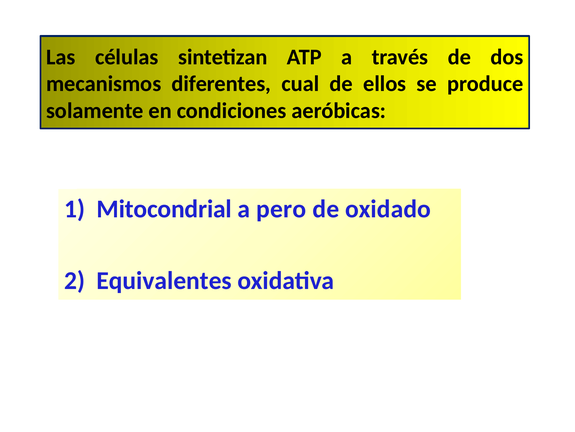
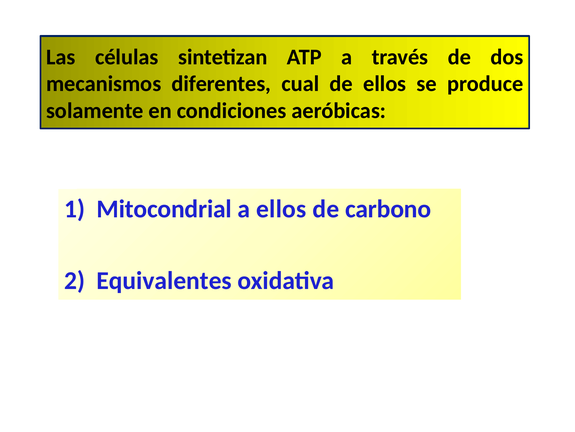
a pero: pero -> ellos (281, 209)
oxidado: oxidado -> carbono (388, 209)
